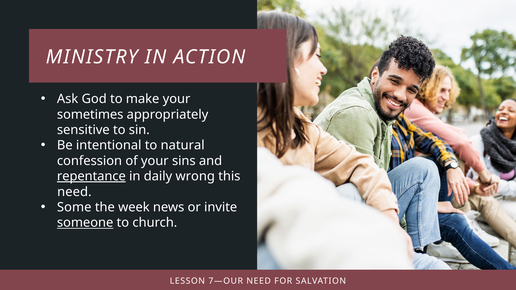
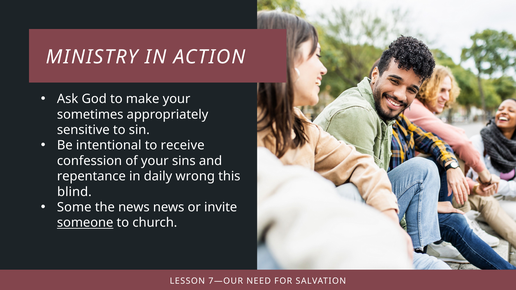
natural: natural -> receive (183, 145)
repentance underline: present -> none (91, 176)
need: need -> blind (74, 192)
the week: week -> news (134, 207)
